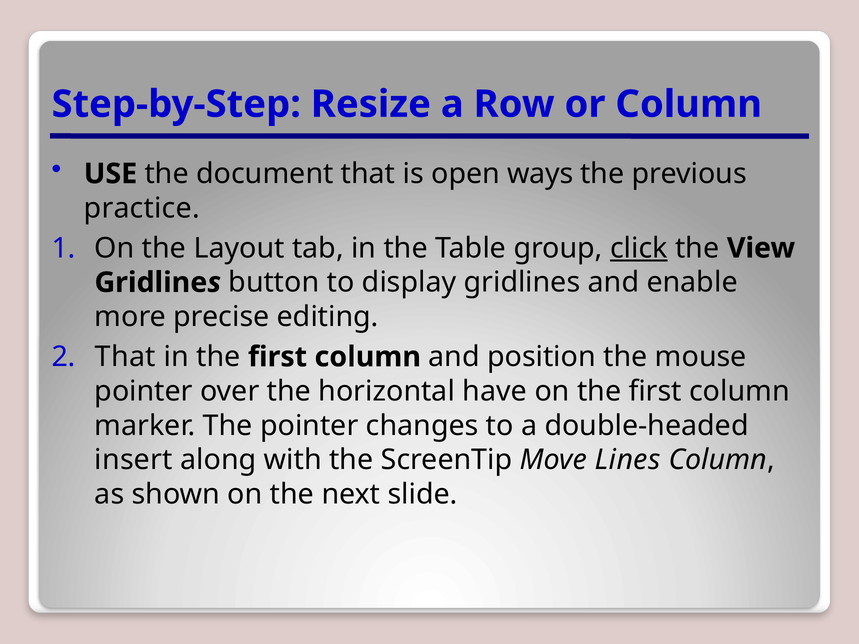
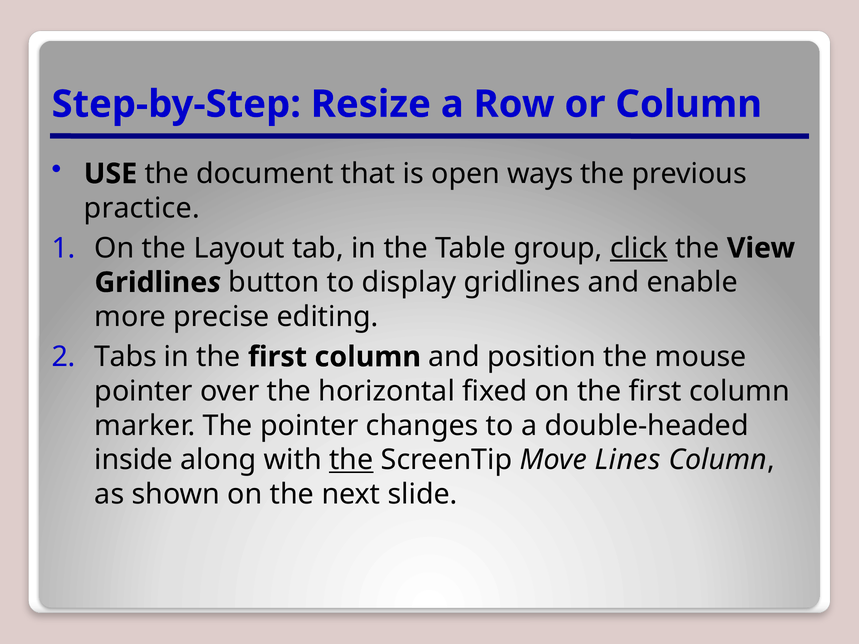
That: That -> Tabs (126, 357)
have: have -> fixed (495, 391)
insert: insert -> inside (134, 460)
the underline: none -> present (351, 460)
